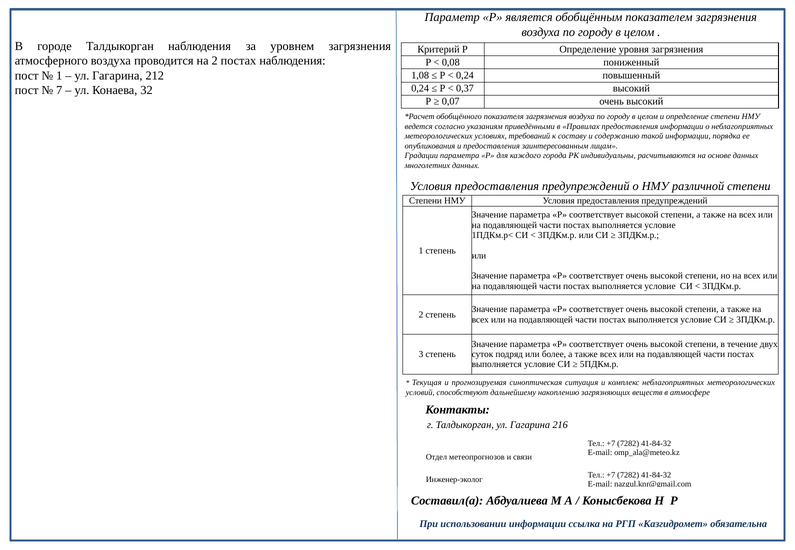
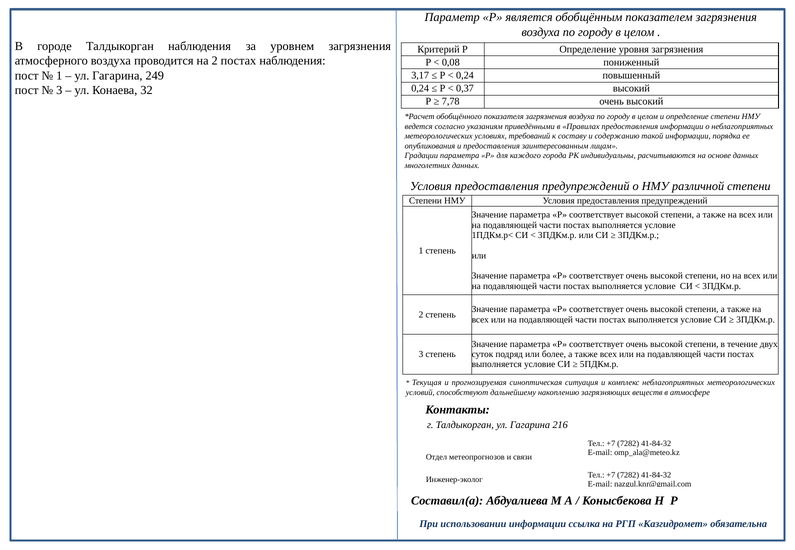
212: 212 -> 249 (155, 76)
1,08: 1,08 -> 3,17 (420, 75)
7: 7 -> 3 (59, 90)
0,07: 0,07 -> 7,78 (451, 102)
